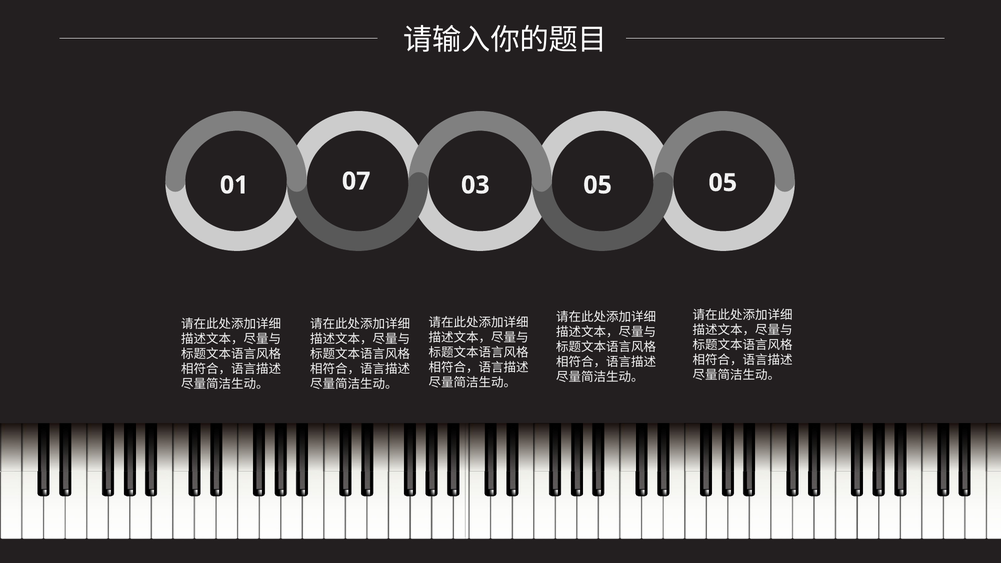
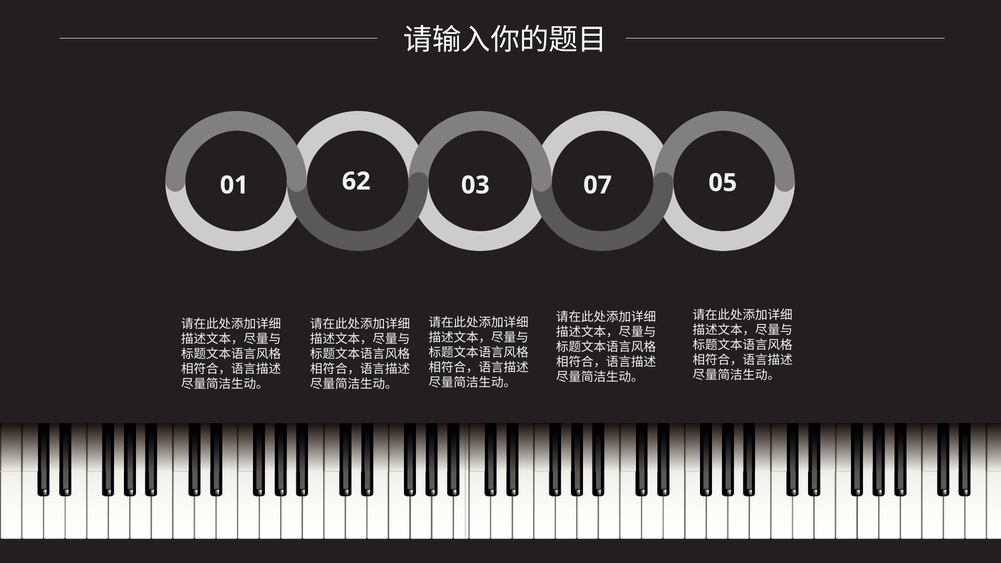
07: 07 -> 62 (356, 181)
03 05: 05 -> 07 (598, 185)
